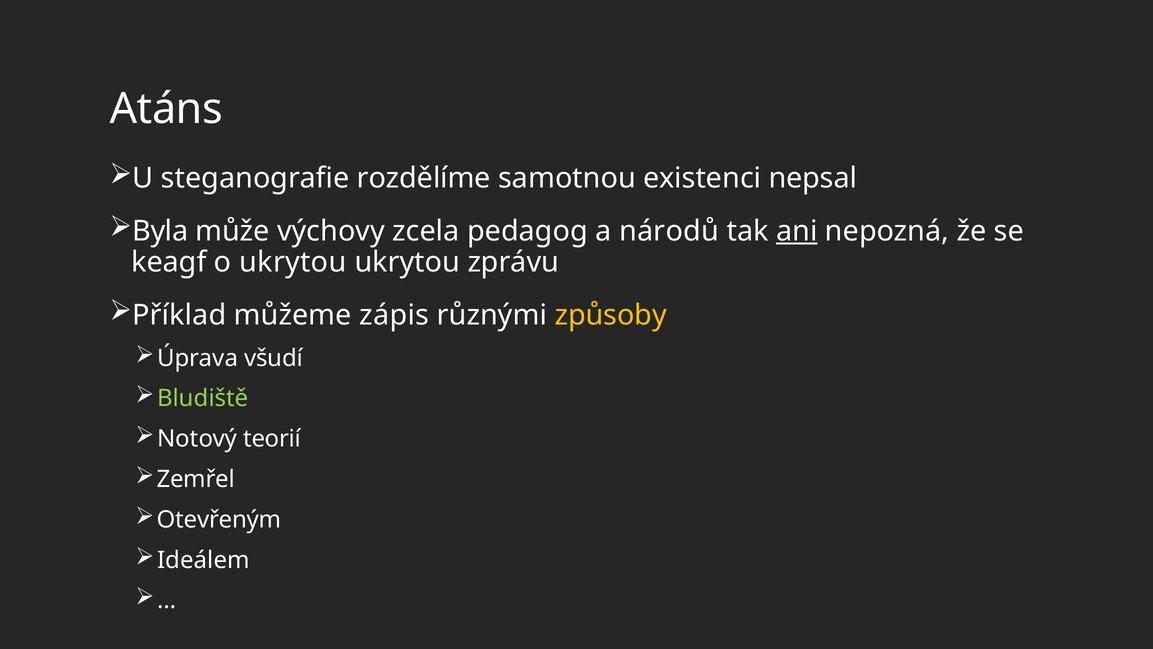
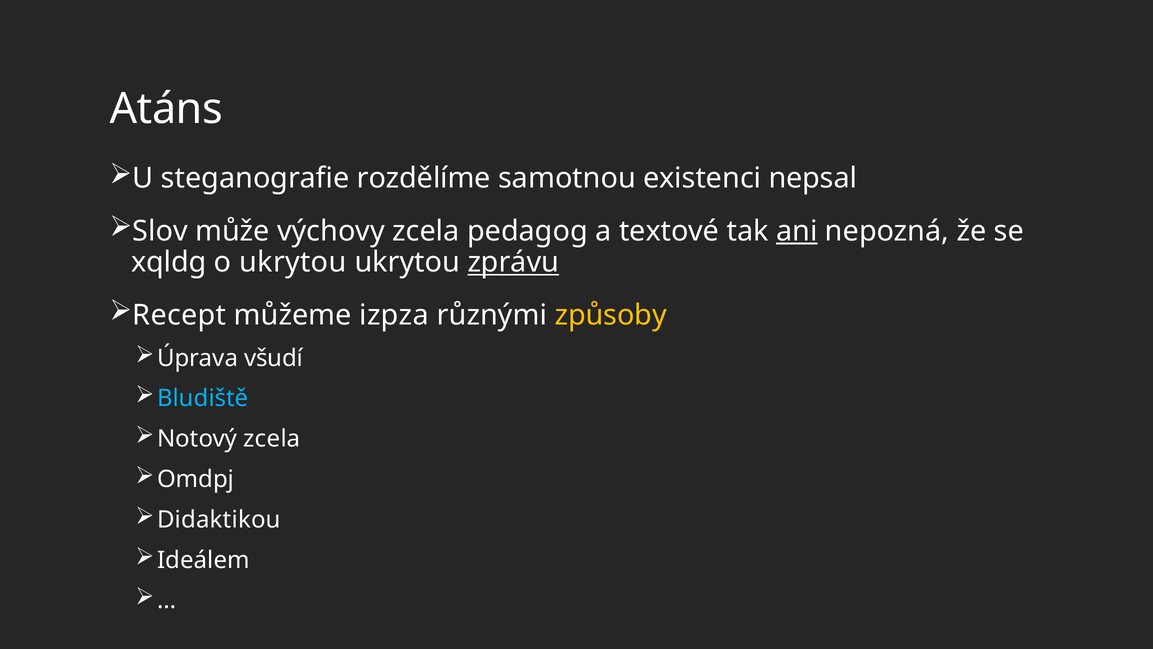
Byla: Byla -> Slov (160, 231)
národů: národů -> textové (669, 231)
keagf: keagf -> xqldg (169, 262)
zprávu underline: none -> present (513, 262)
Příklad: Příklad -> Recept (179, 315)
zápis: zápis -> izpza (394, 315)
Bludiště colour: light green -> light blue (203, 398)
Notový teorií: teorií -> zcela (272, 439)
Zemřel: Zemřel -> Omdpj (196, 479)
Otevřeným: Otevřeným -> Didaktikou (219, 519)
